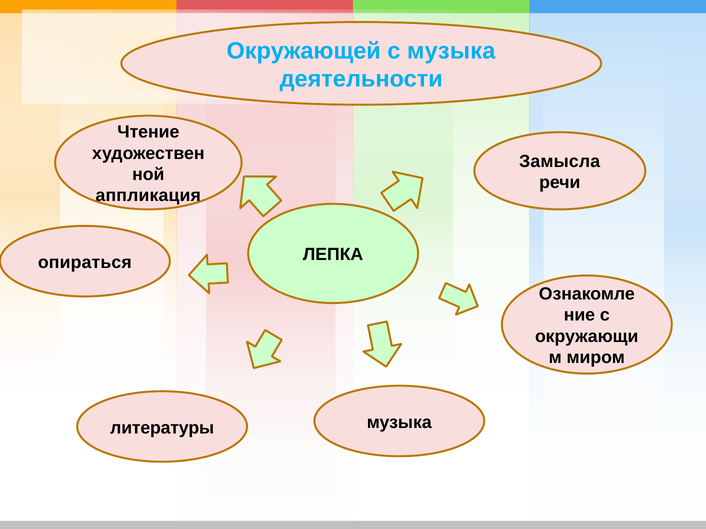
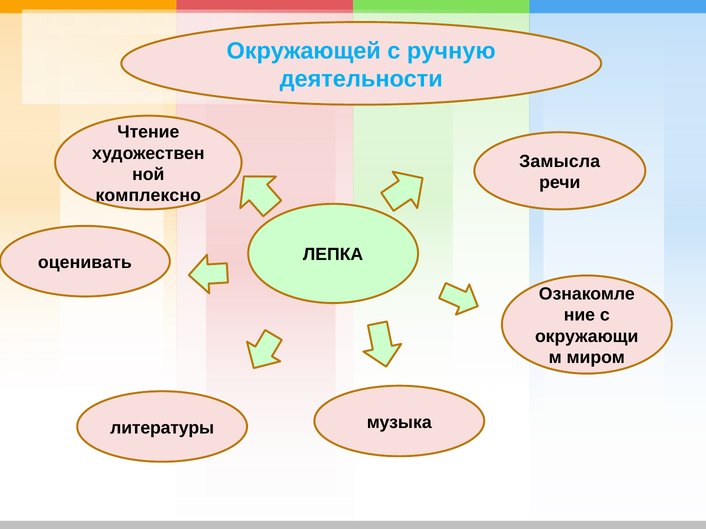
с музыка: музыка -> ручную (451, 51)
аппликация: аппликация -> комплексно (148, 196)
опираться: опираться -> оценивать (85, 263)
